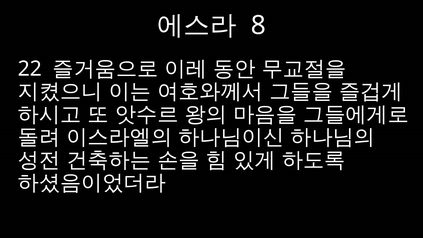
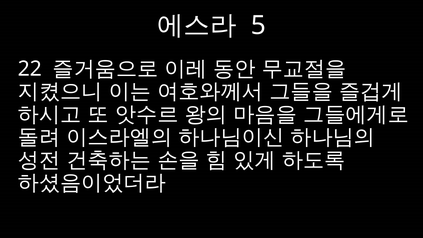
8: 8 -> 5 (258, 25)
